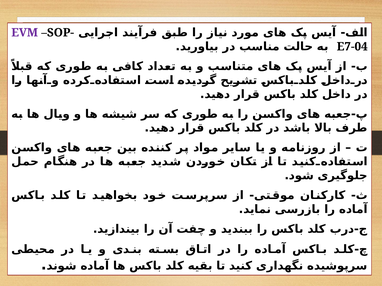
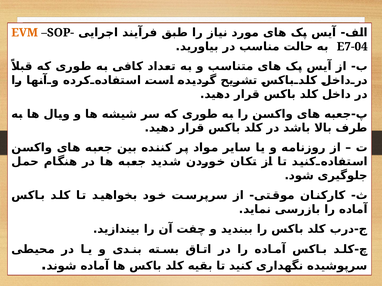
EVM colour: purple -> orange (25, 33)
